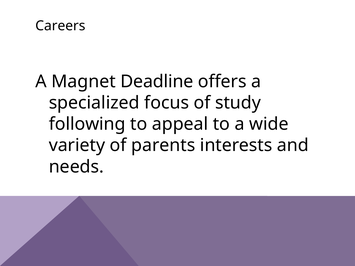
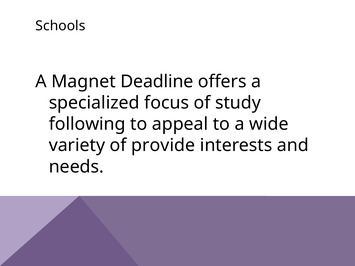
Careers: Careers -> Schools (60, 26)
parents: parents -> provide (163, 146)
